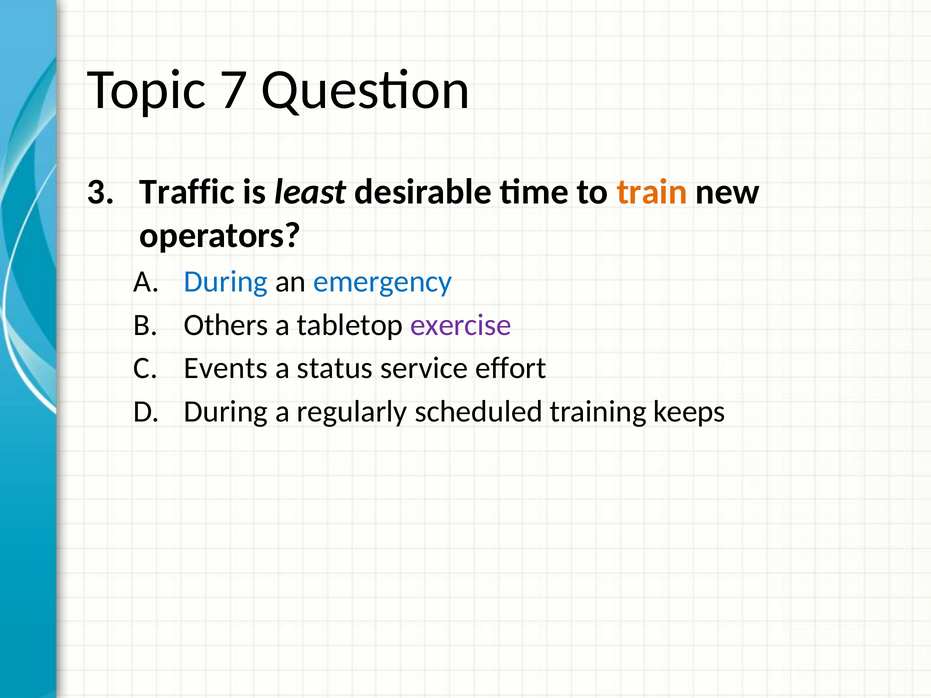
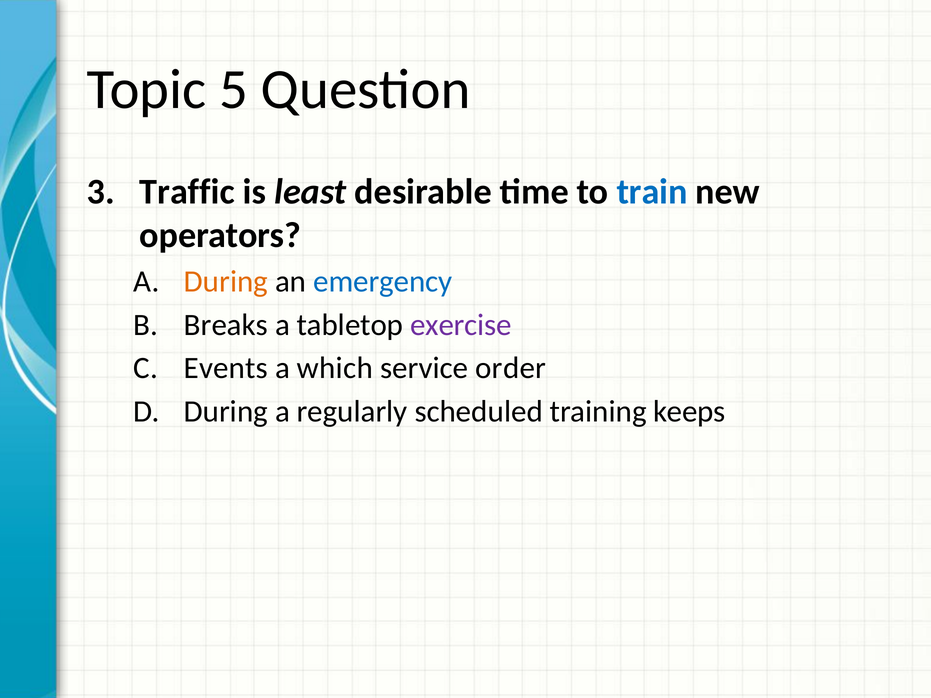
7: 7 -> 5 (234, 90)
train colour: orange -> blue (652, 192)
During colour: blue -> orange (226, 282)
Others: Others -> Breaks (226, 325)
status: status -> which (335, 368)
effort: effort -> order (511, 368)
